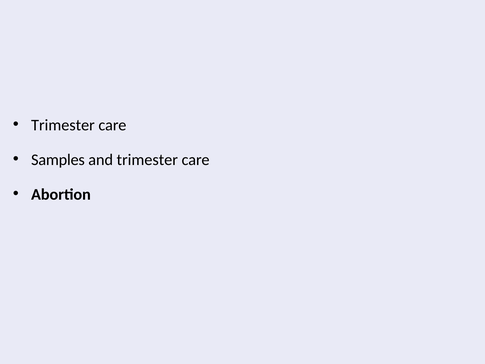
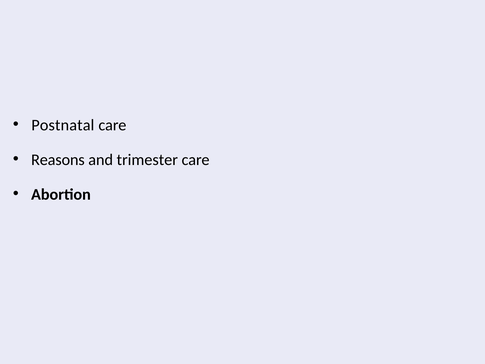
Trimester: Trimester -> Postnatal (63, 125)
Samples: Samples -> Reasons (58, 160)
